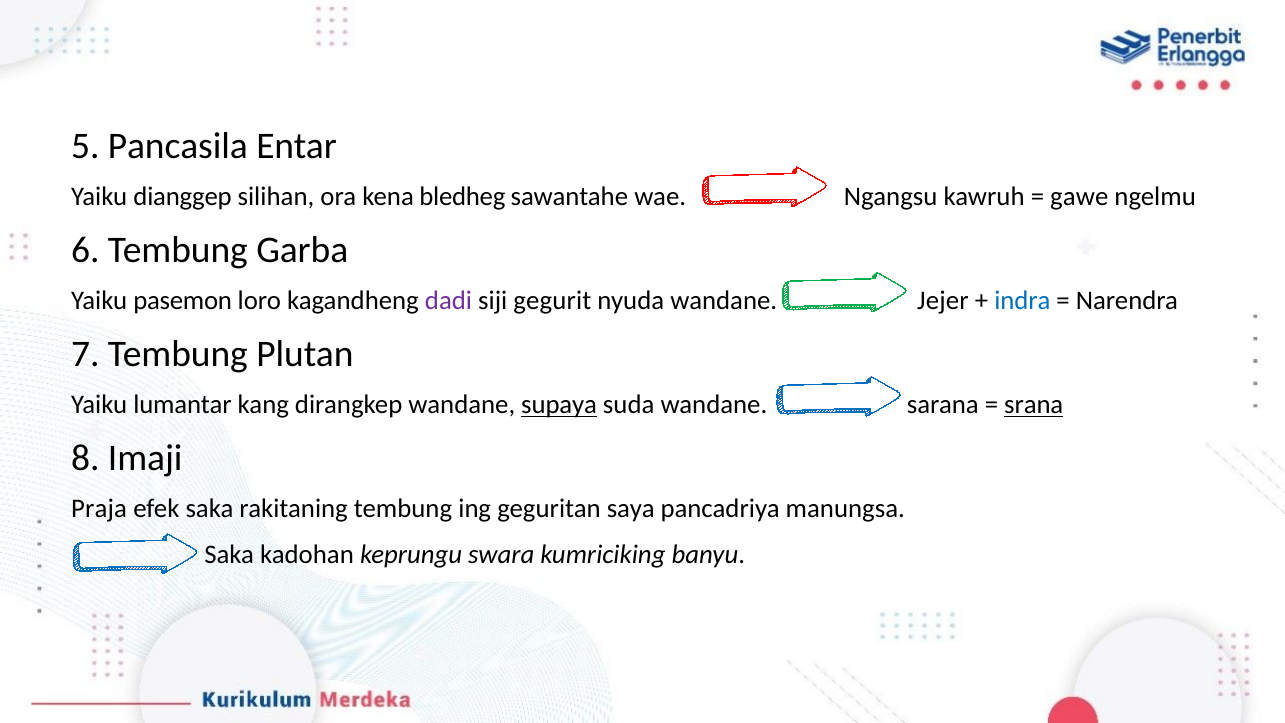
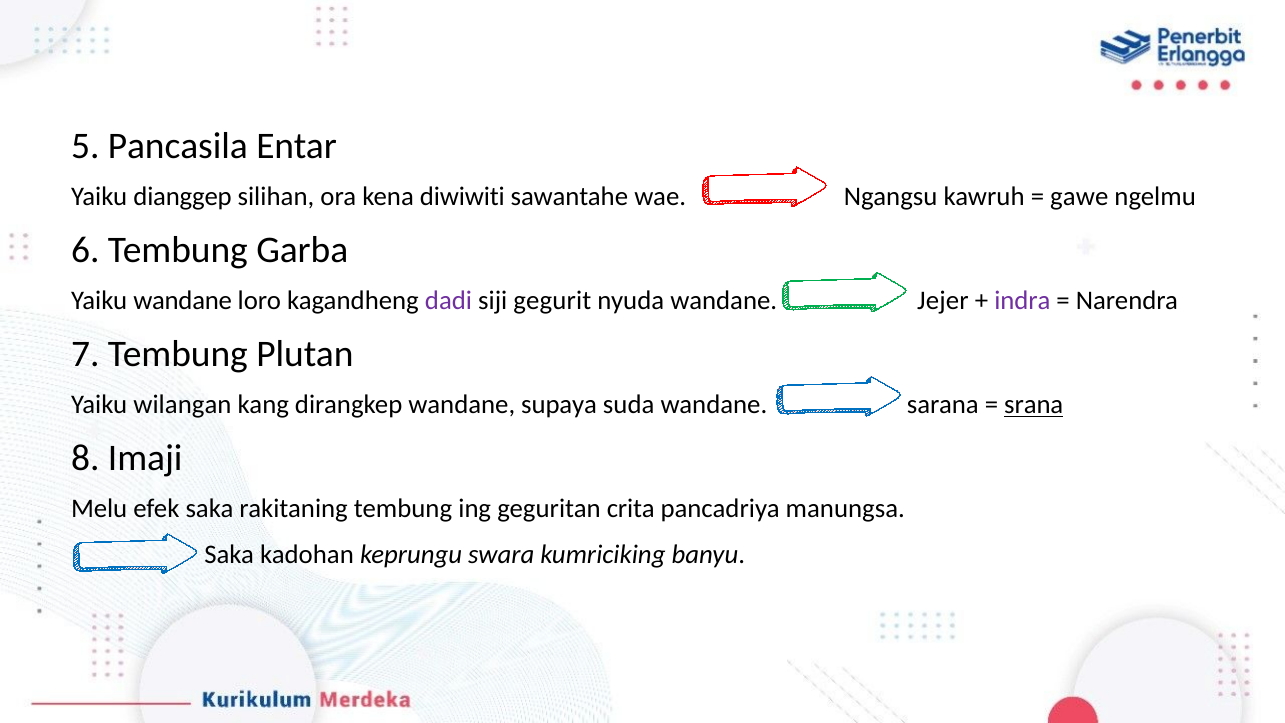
bledheg: bledheg -> diwiwiti (462, 197)
Yaiku pasemon: pasemon -> wandane (183, 301)
indra colour: blue -> purple (1022, 301)
lumantar: lumantar -> wilangan (182, 405)
supaya underline: present -> none (559, 405)
Praja: Praja -> Melu (99, 509)
saya: saya -> crita (631, 509)
